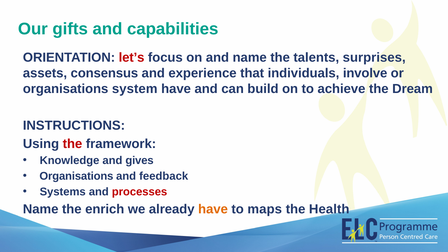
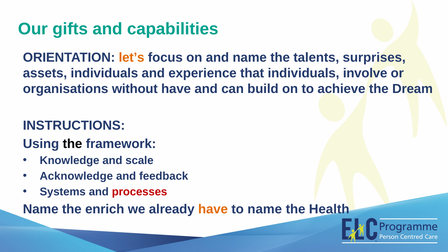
let’s colour: red -> orange (132, 57)
assets consensus: consensus -> individuals (104, 73)
system: system -> without (135, 89)
the colour: red -> black (72, 144)
gives: gives -> scale (139, 160)
Organisations: Organisations -> Acknowledge (76, 176)
to maps: maps -> name (265, 209)
